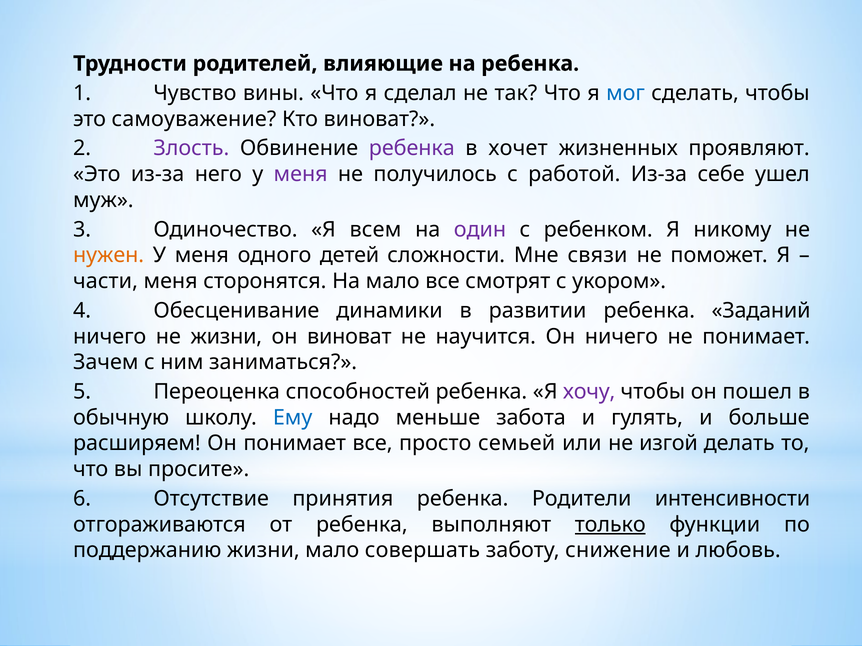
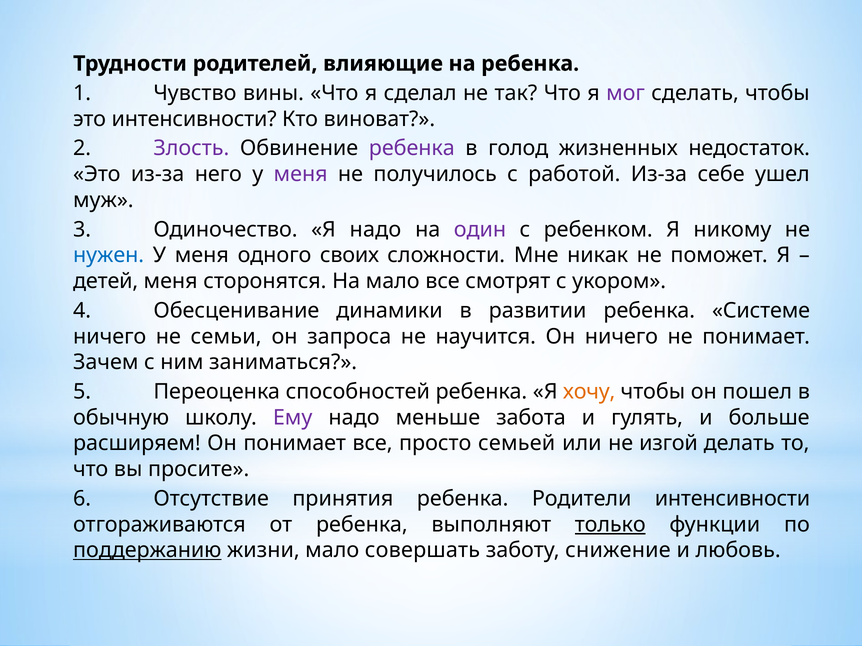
мог colour: blue -> purple (626, 93)
это самоуважение: самоуважение -> интенсивности (194, 119)
хочет: хочет -> голод (518, 148)
проявляют: проявляют -> недостаток (749, 148)
Я всем: всем -> надо (375, 230)
нужен colour: orange -> blue (109, 255)
детей: детей -> своих (350, 255)
связи: связи -> никак (598, 255)
части: части -> детей (106, 281)
Заданий: Заданий -> Системе (761, 311)
не жизни: жизни -> семьи (226, 337)
он виноват: виноват -> запроса (349, 337)
хочу colour: purple -> orange (589, 392)
Ему colour: blue -> purple (293, 418)
поддержанию underline: none -> present (147, 551)
